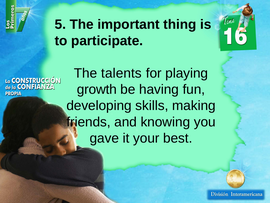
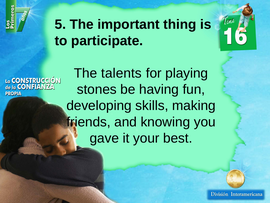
growth: growth -> stones (97, 89)
